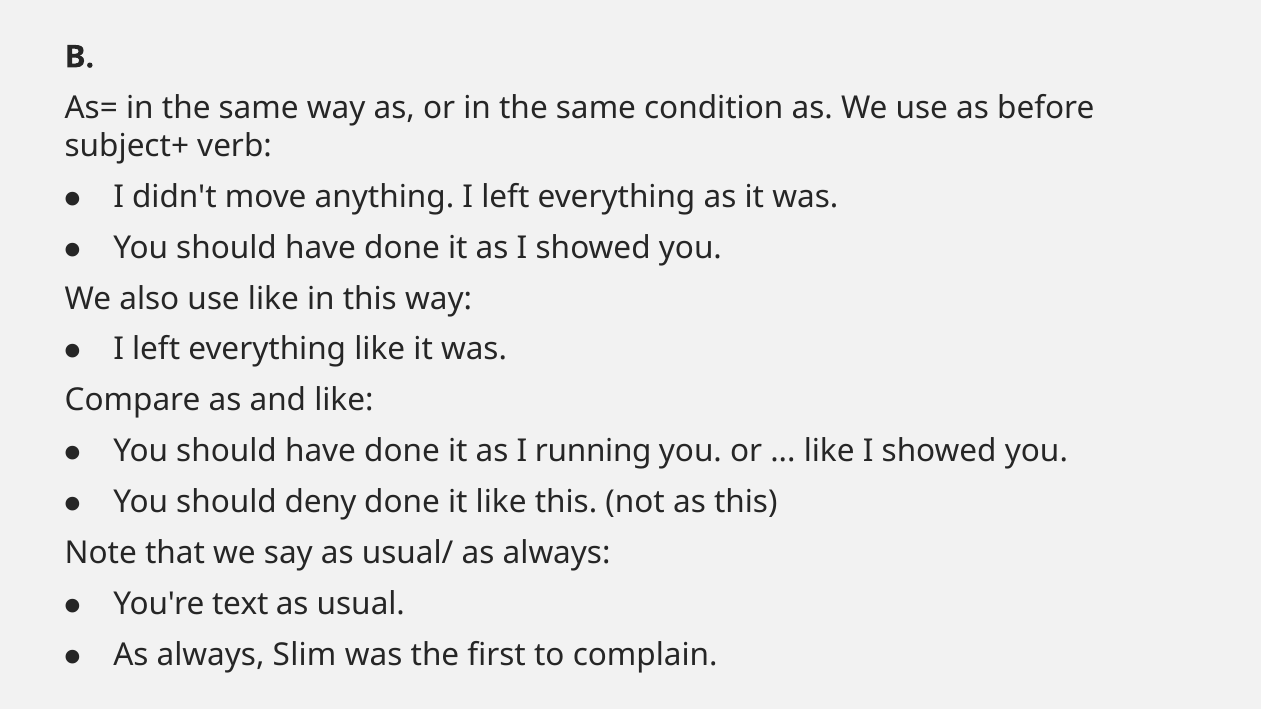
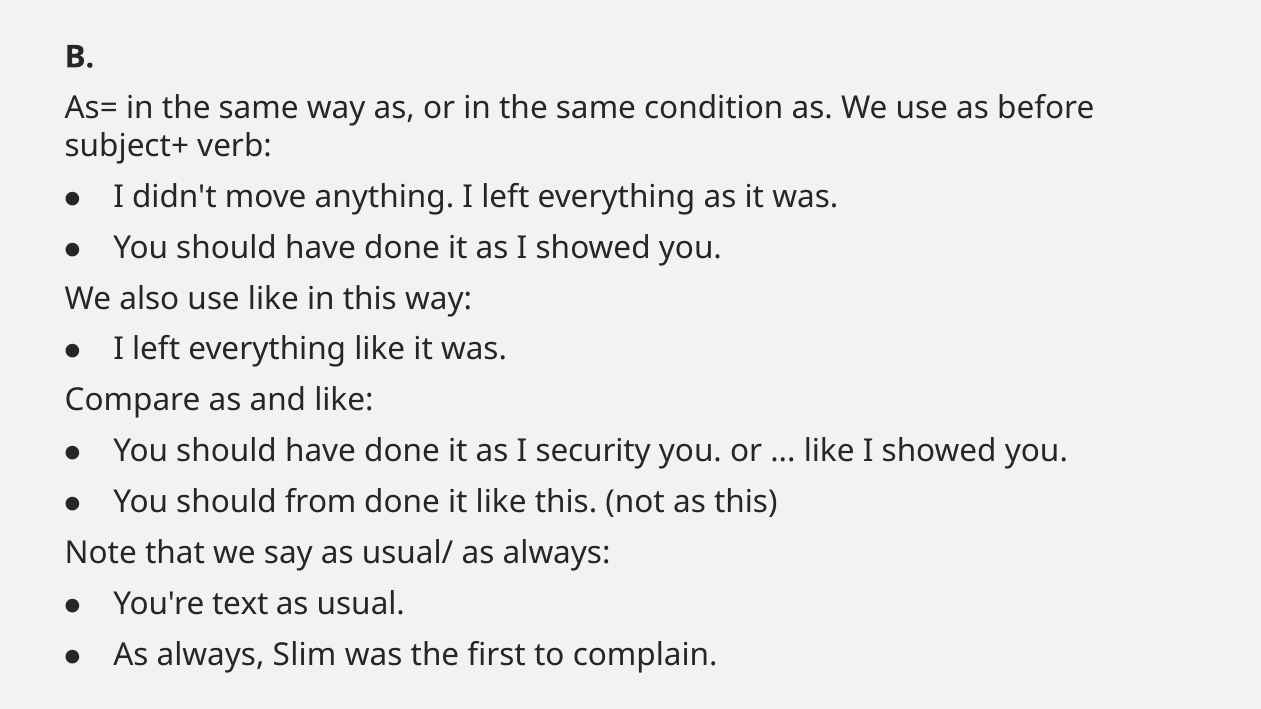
running: running -> security (593, 452)
deny: deny -> from (321, 503)
